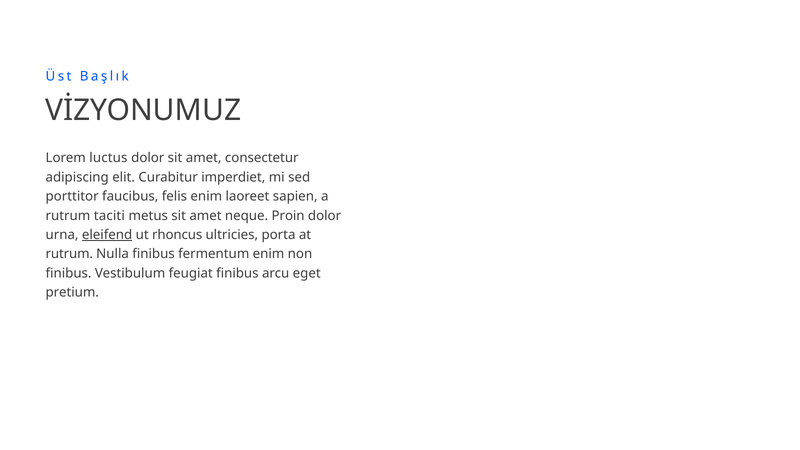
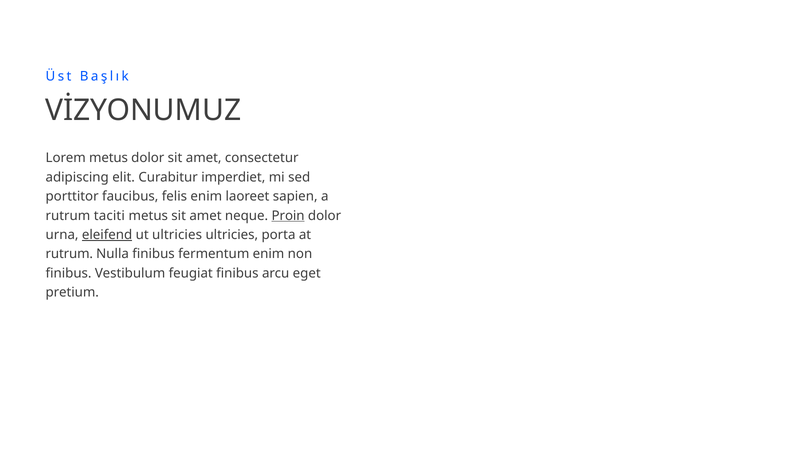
Lorem luctus: luctus -> metus (109, 158)
Proin underline: none -> present (288, 216)
ut rhoncus: rhoncus -> ultricies (177, 235)
